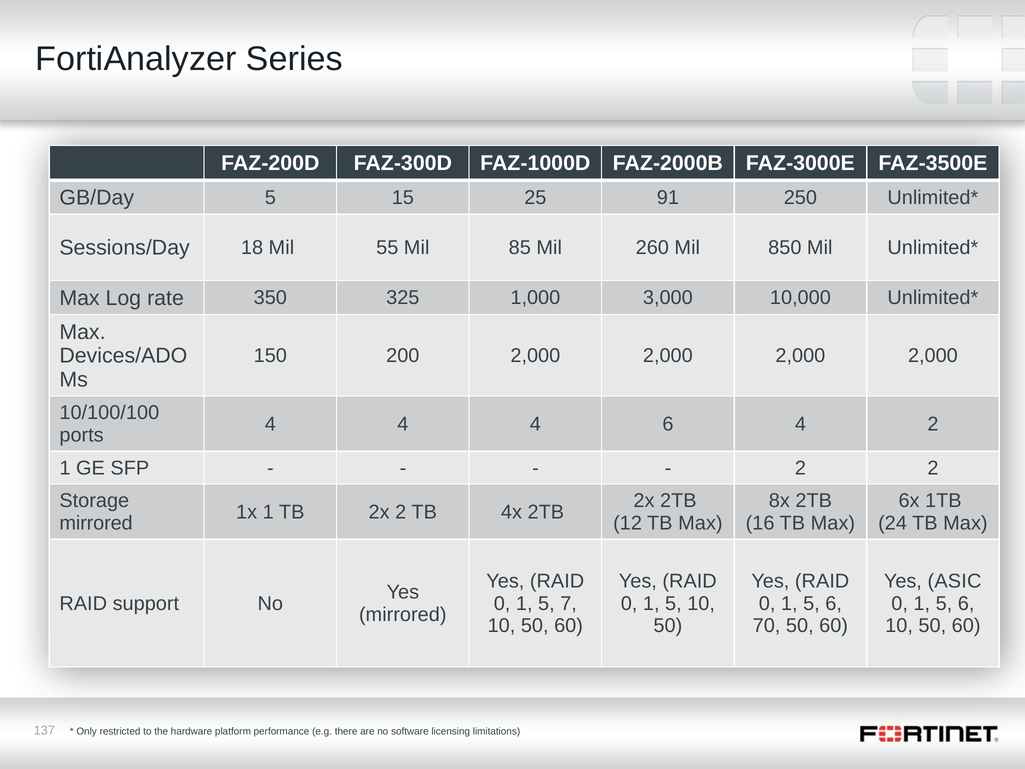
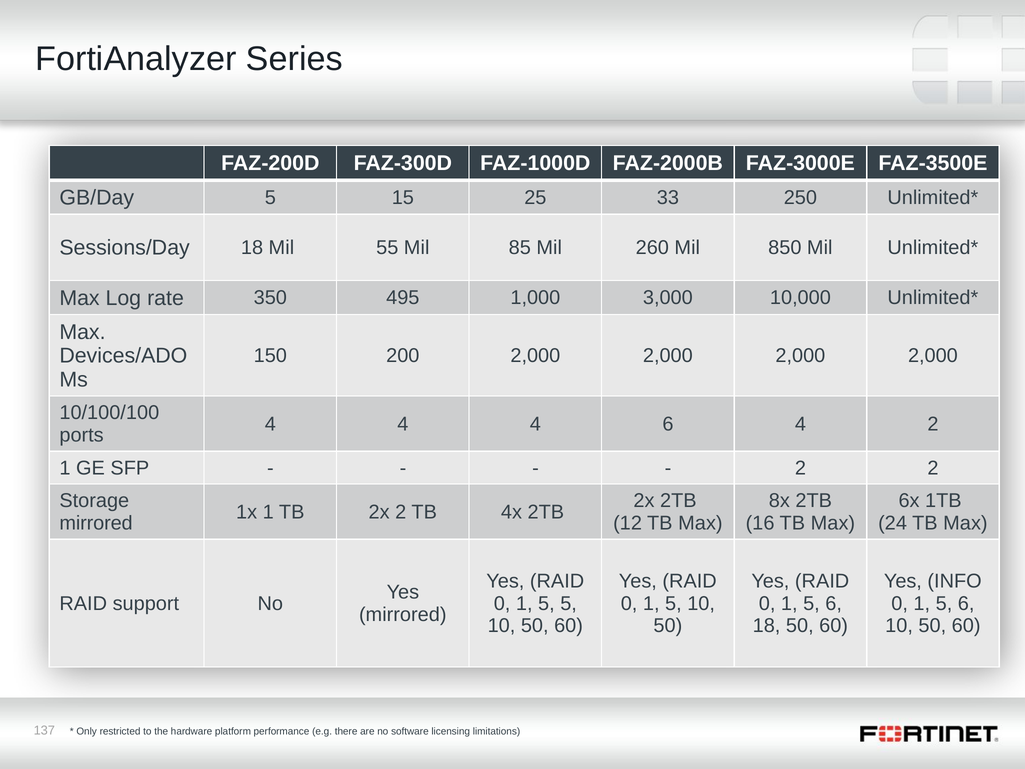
91: 91 -> 33 (668, 197)
325: 325 -> 495 (403, 298)
ASIC: ASIC -> INFO (955, 581)
5 7: 7 -> 5 (569, 603)
70: 70 -> 18 (767, 626)
